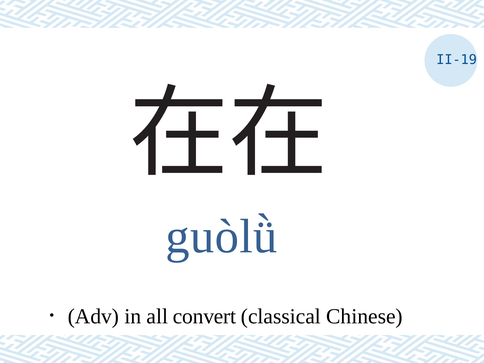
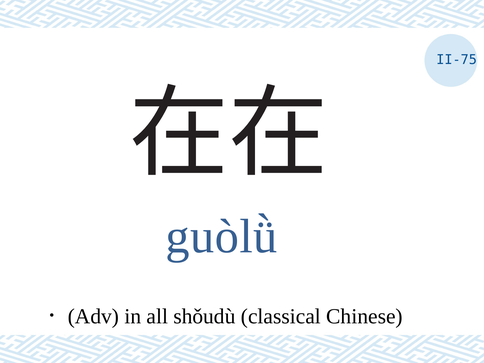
II-19: II-19 -> II-75 (457, 60)
convert: convert -> shǒudù (204, 316)
